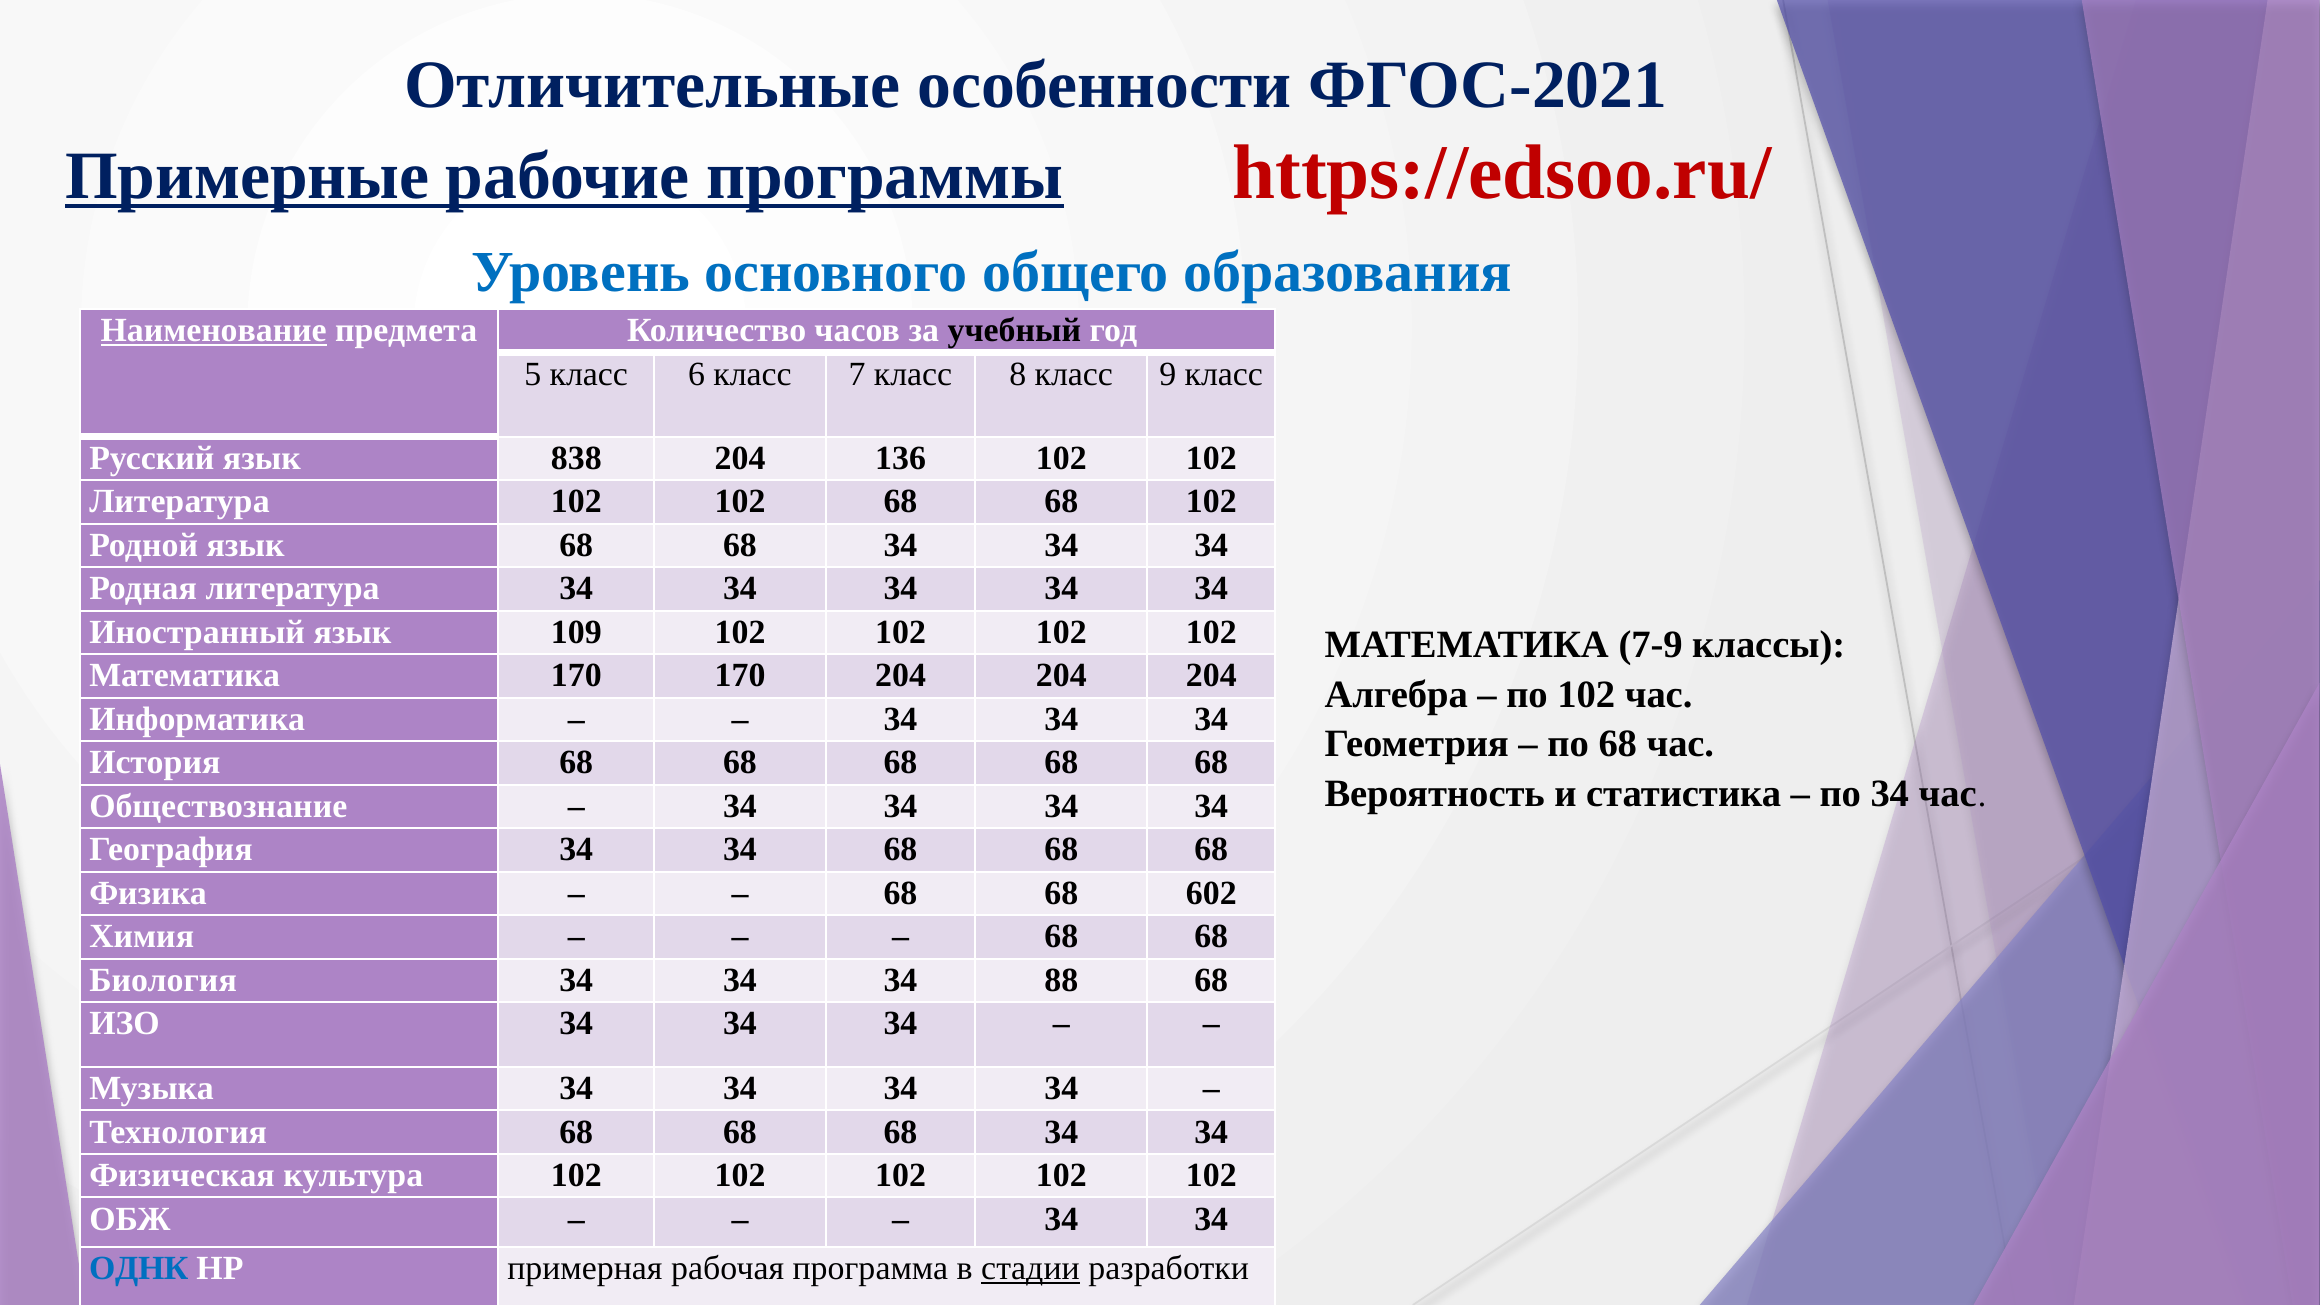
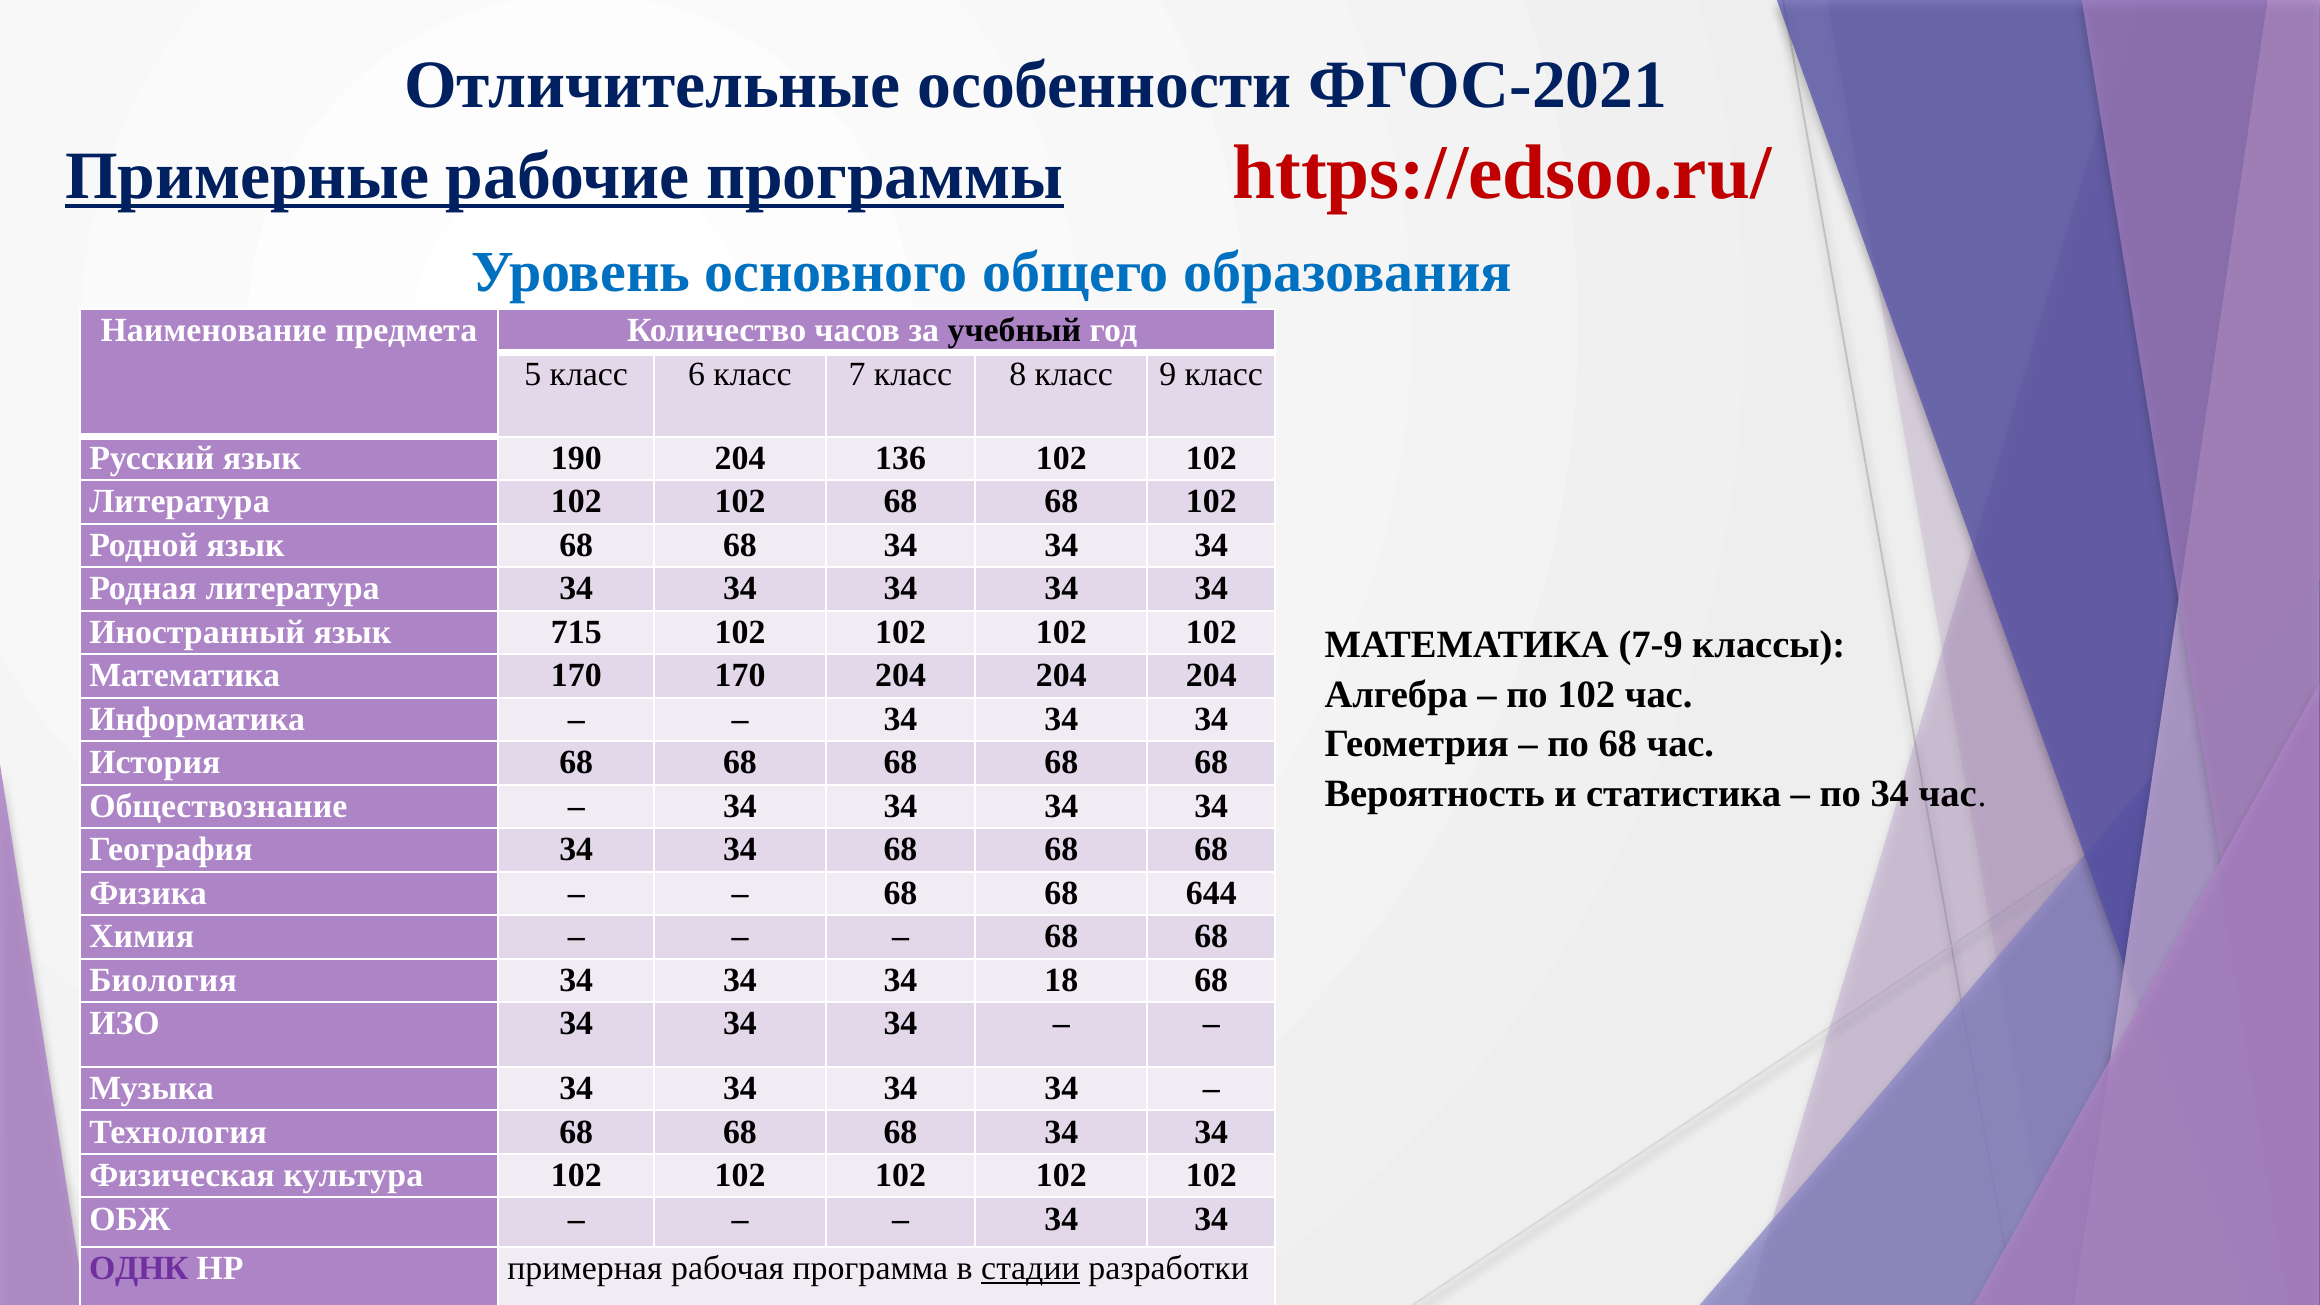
Наименование underline: present -> none (214, 330)
838: 838 -> 190 (576, 458)
109: 109 -> 715 (576, 632)
602: 602 -> 644 (1211, 893)
88: 88 -> 18 (1061, 980)
ОДНК colour: blue -> purple (139, 1269)
